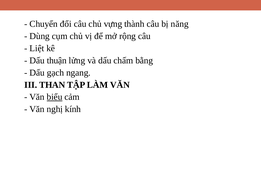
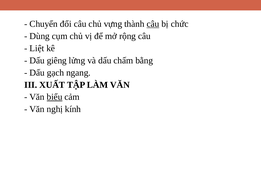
câu underline: none -> present (153, 24)
năng: năng -> chức (180, 24)
thuận: thuận -> giêng (57, 60)
THAN: THAN -> XUẤT (52, 85)
